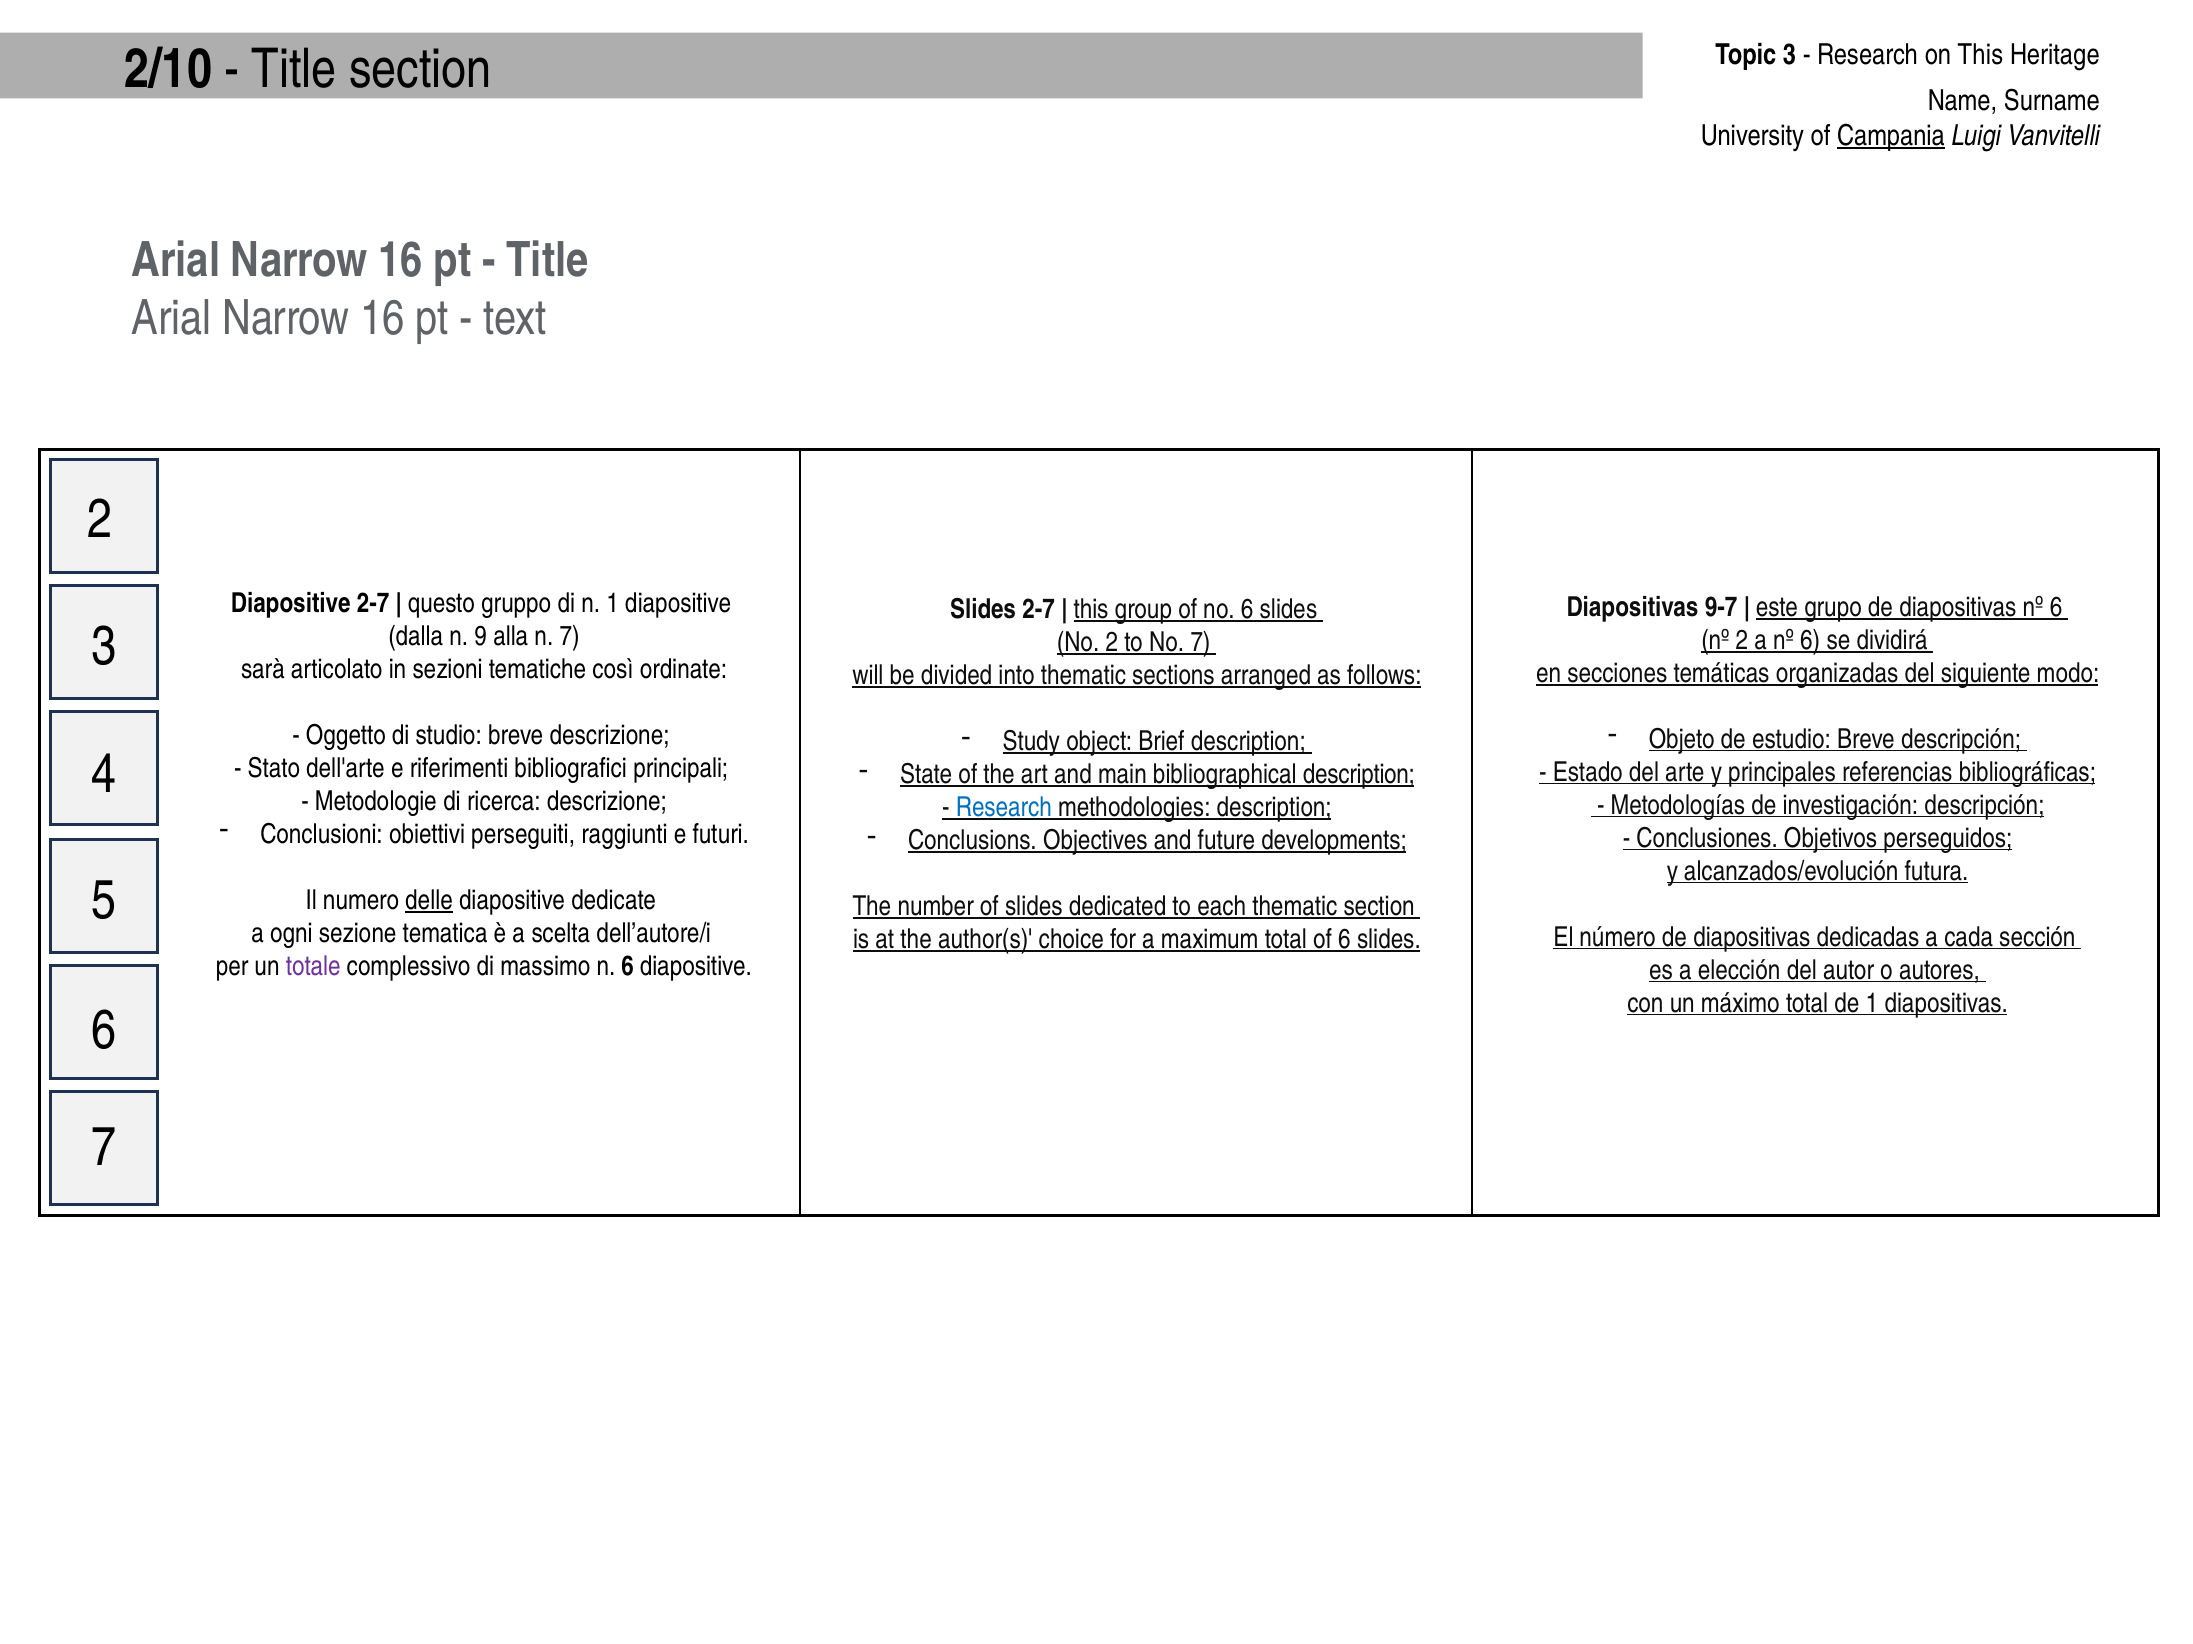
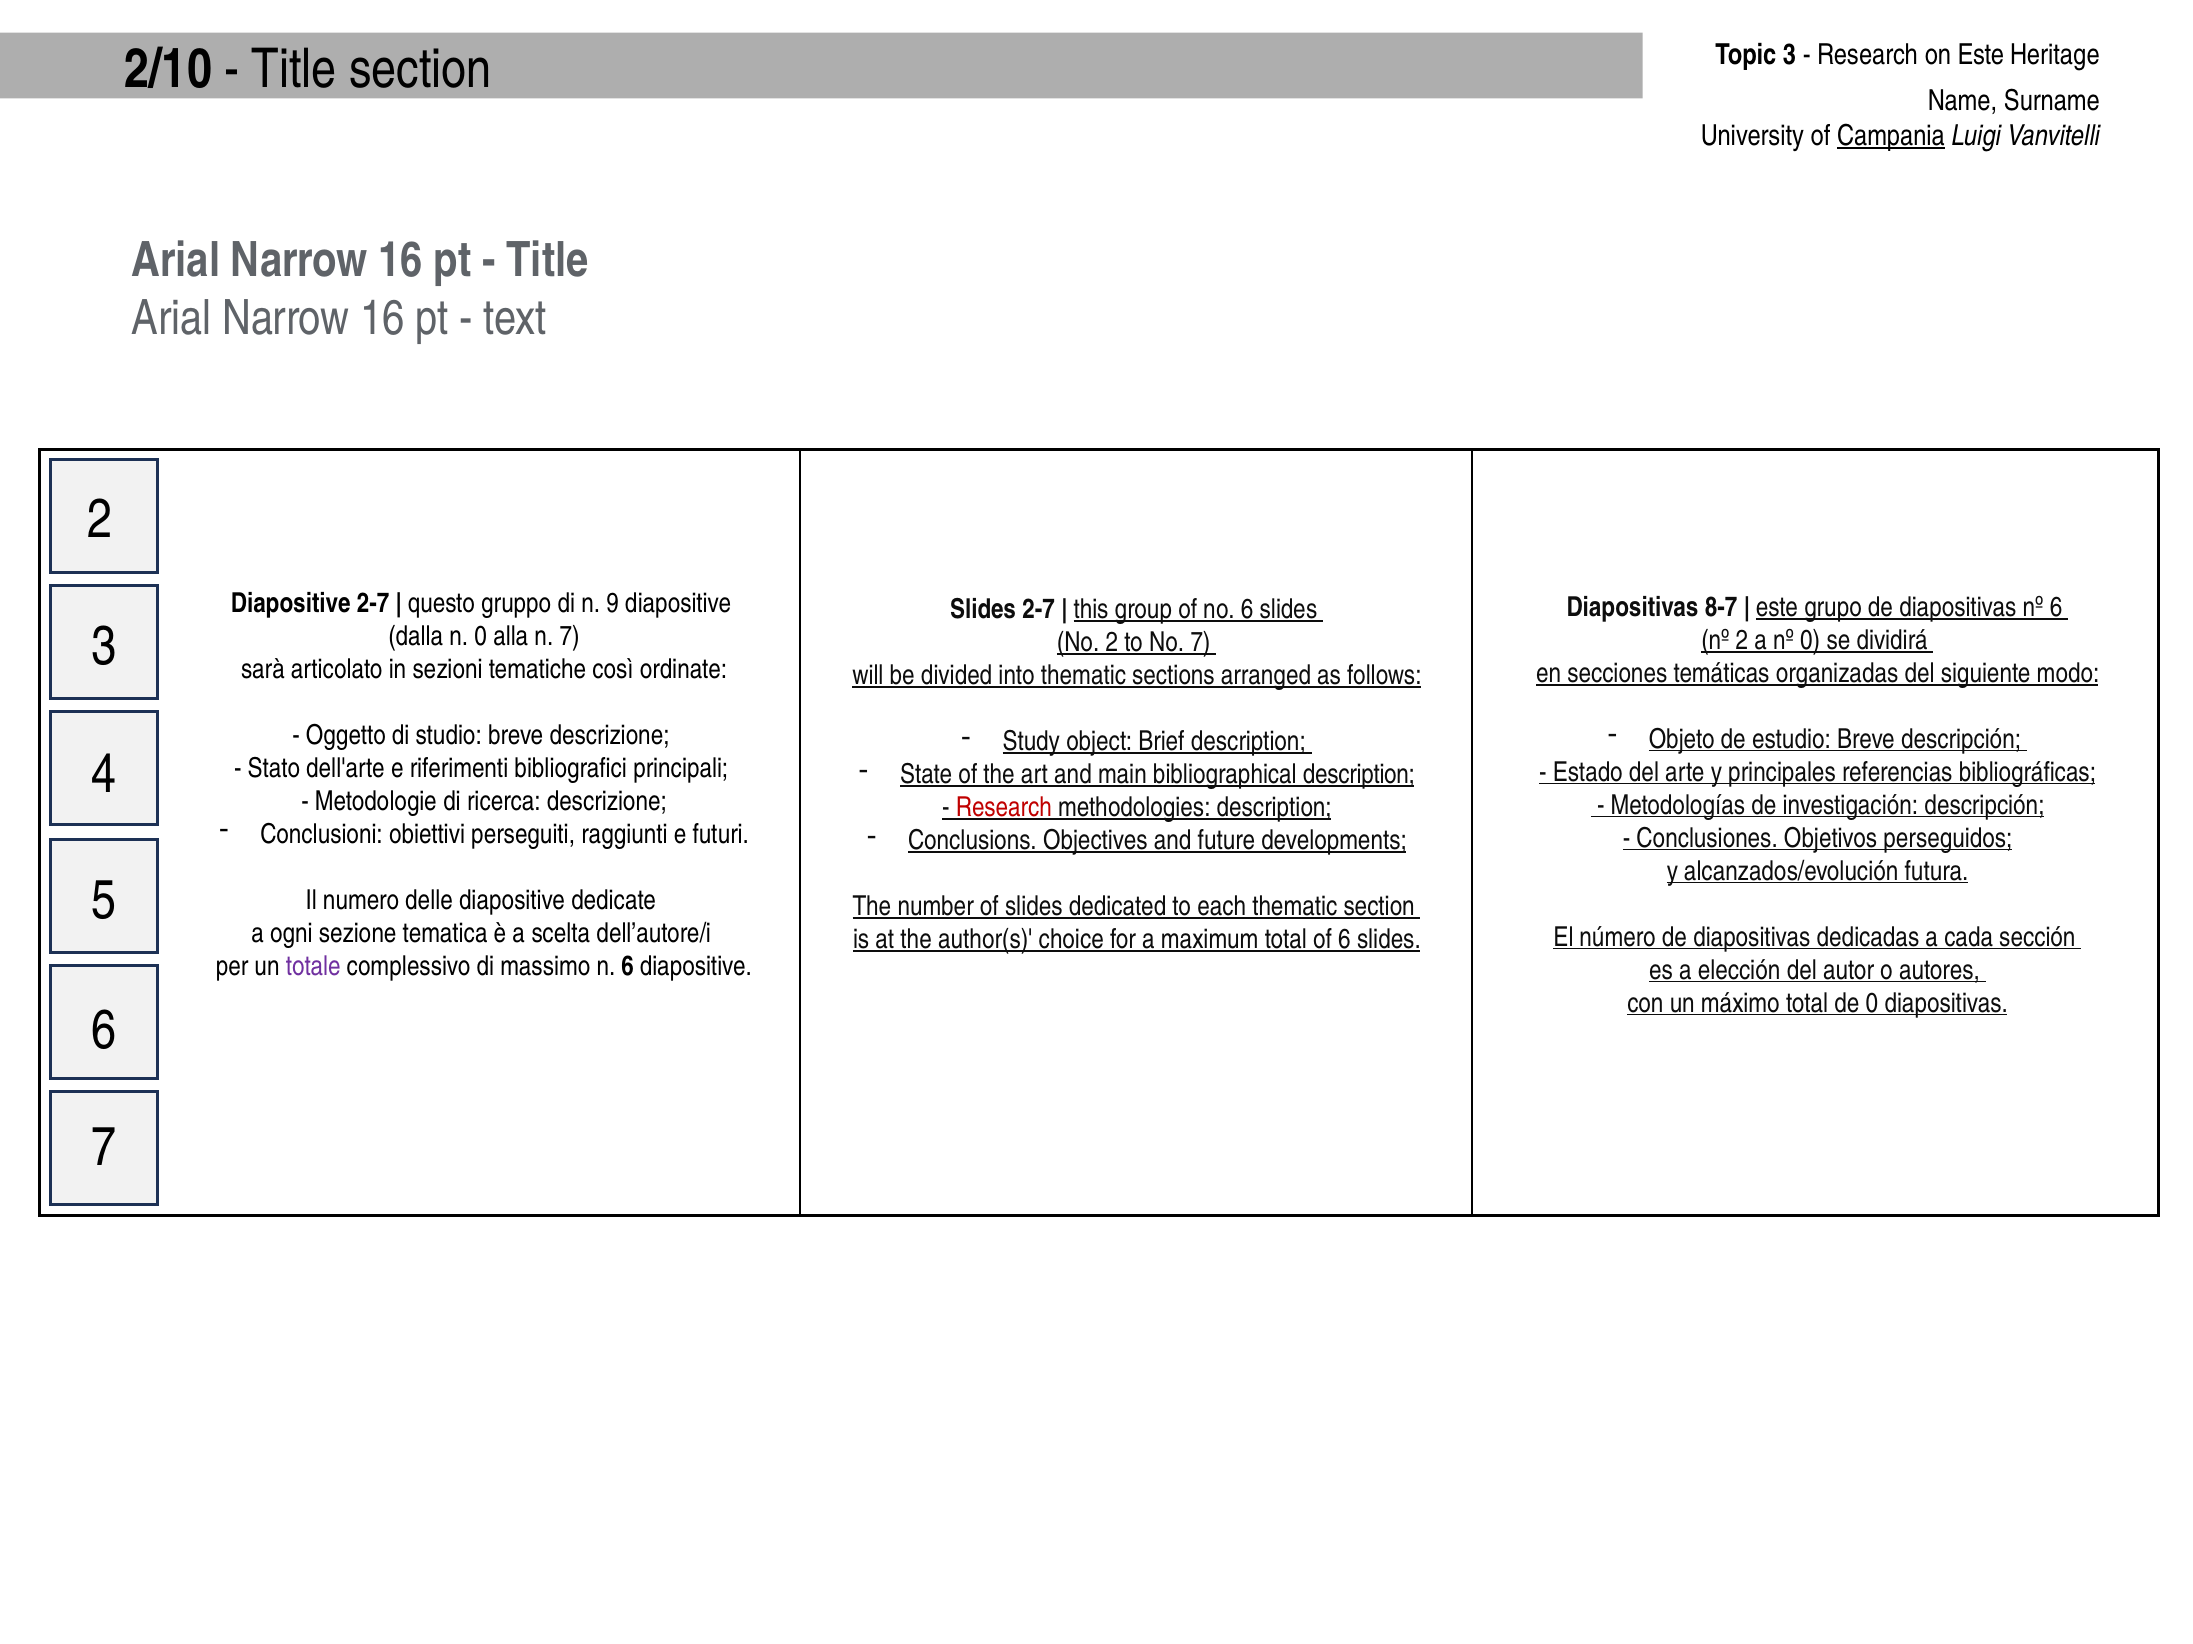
on This: This -> Este (1981, 55)
n 1: 1 -> 9 (613, 604)
9-7: 9-7 -> 8-7 (1721, 608)
n 9: 9 -> 0 (481, 637)
a nº 6: 6 -> 0 (1810, 641)
Research colour: blue -> red (1004, 808)
delle underline: present -> none (429, 901)
de 1: 1 -> 0 (1872, 1004)
